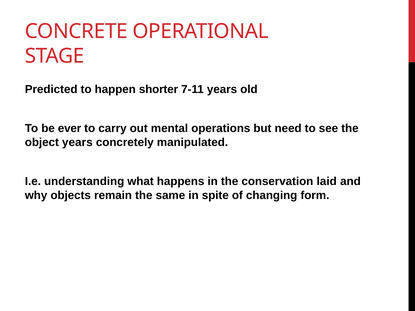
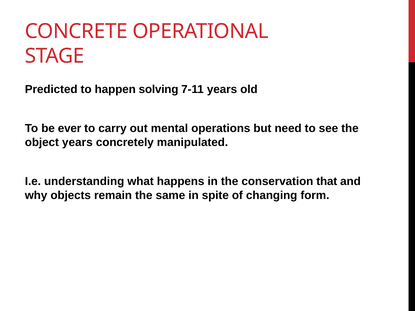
shorter: shorter -> solving (159, 89)
laid: laid -> that (327, 182)
